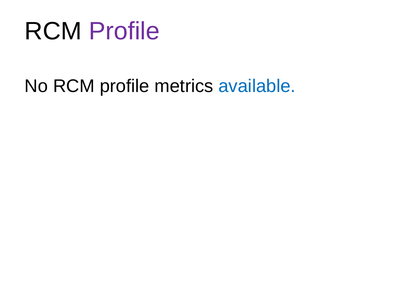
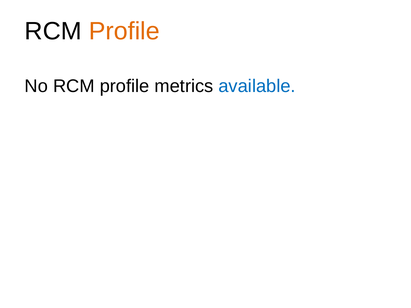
Profile colour: purple -> orange (124, 31)
